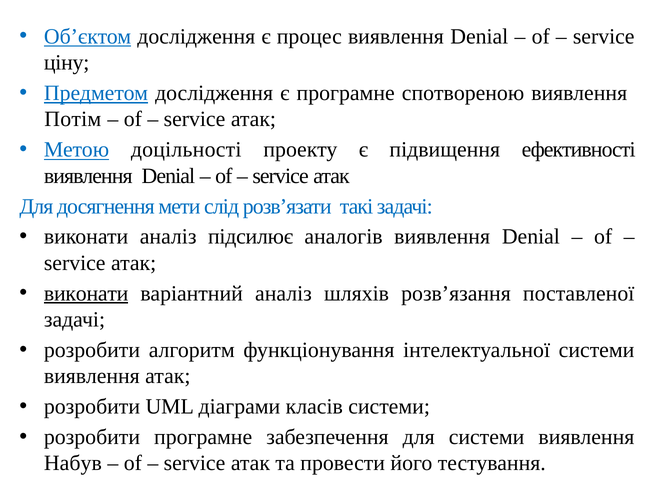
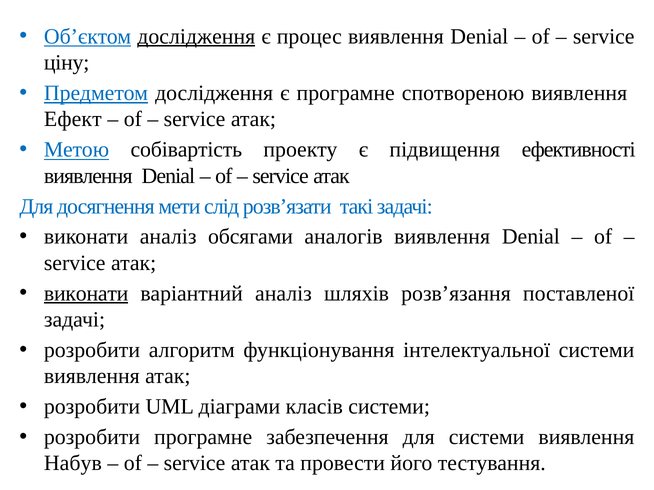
дослідження underline: none -> present (196, 37)
Потім: Потім -> Ефект (73, 119)
доцільності: доцільності -> собівартість (186, 150)
підсилює: підсилює -> обсягами (251, 237)
